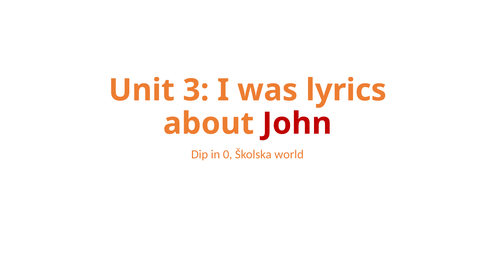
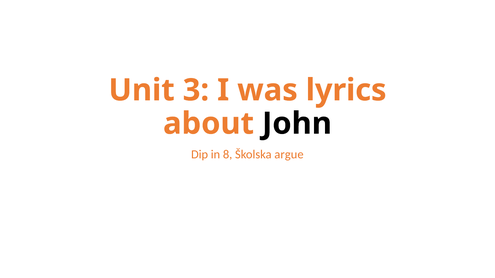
John colour: red -> black (297, 124)
0: 0 -> 8 (228, 155)
world: world -> argue (289, 155)
